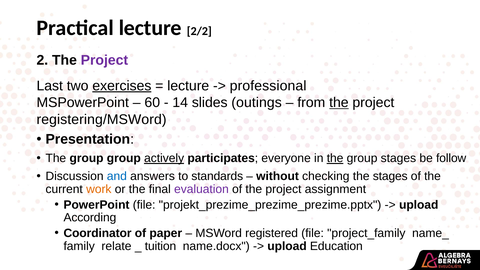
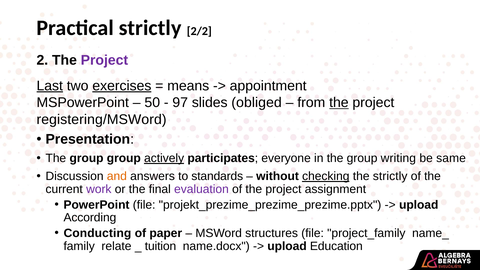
Practical lecture: lecture -> strictly (150, 28)
Last underline: none -> present (50, 86)
lecture: lecture -> means (188, 86)
professional: professional -> appointment (268, 86)
60: 60 -> 50 (152, 103)
14: 14 -> 97 (180, 103)
outings: outings -> obliged (257, 103)
the underline: present -> none (335, 158)
group stages: stages -> writing (398, 158)
follow: follow -> same (451, 158)
and colour: blue -> orange (117, 176)
checking underline: none -> present (326, 176)
the stages: stages -> strictly (390, 176)
work colour: orange -> purple (99, 189)
Coordinator: Coordinator -> Conducting (97, 233)
registered: registered -> structures (272, 233)
